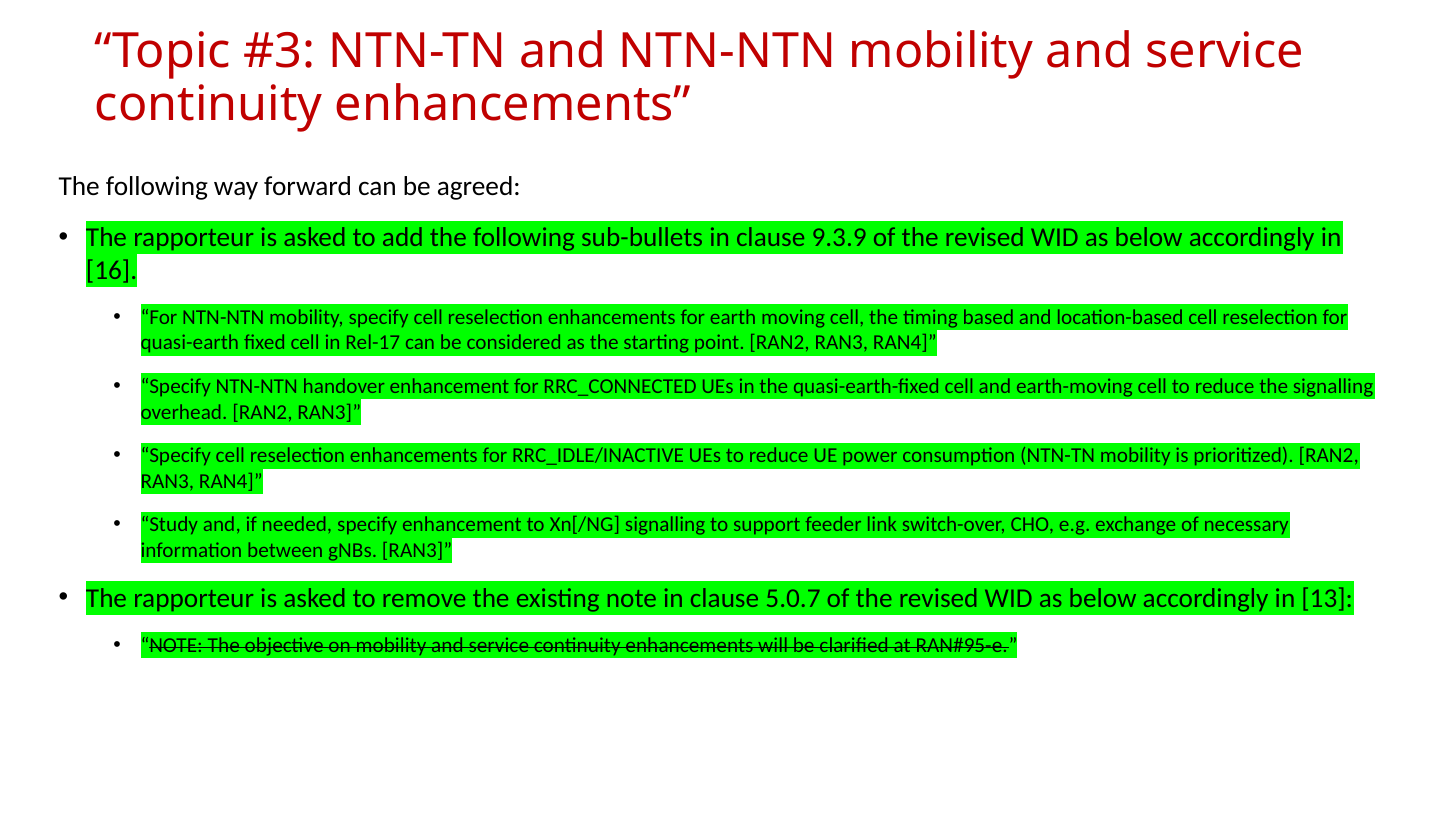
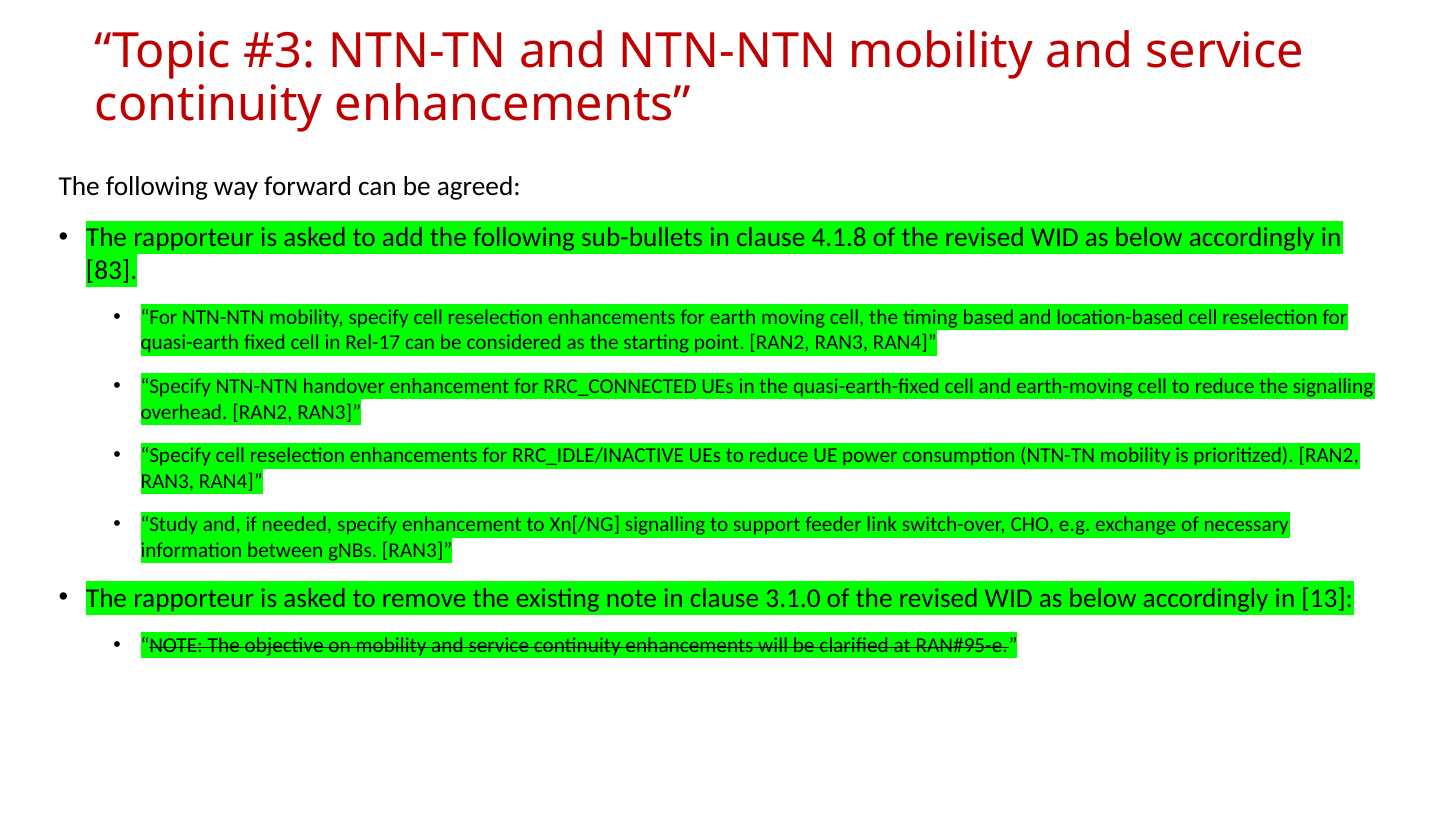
9.3.9: 9.3.9 -> 4.1.8 (839, 238)
16: 16 -> 83 (112, 270)
5.0.7: 5.0.7 -> 3.1.0 (793, 598)
